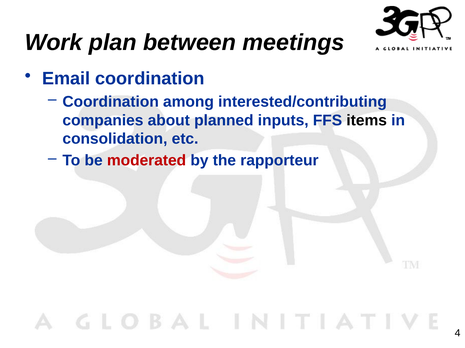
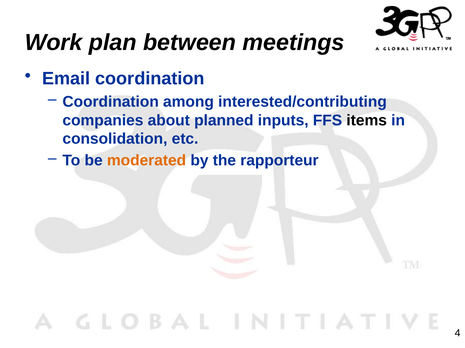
moderated colour: red -> orange (147, 161)
